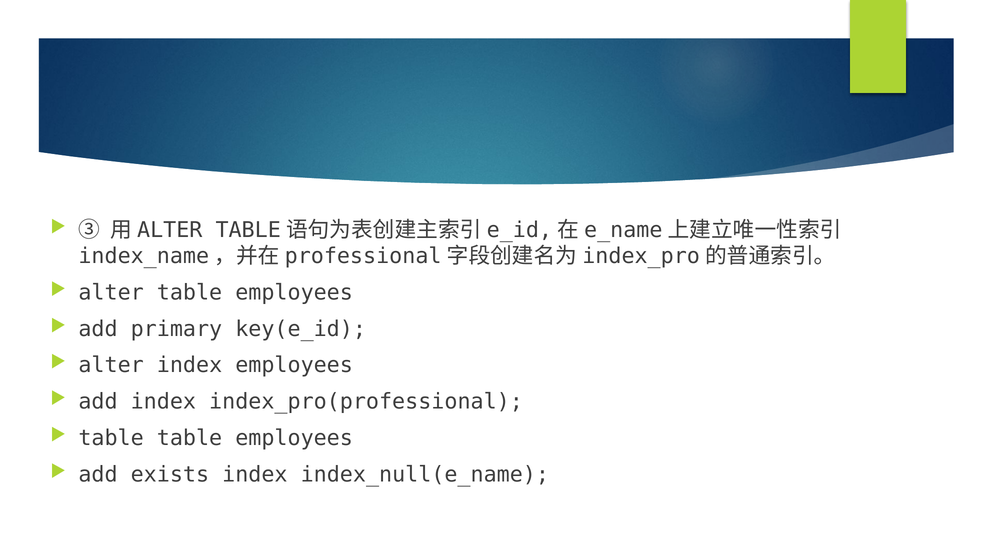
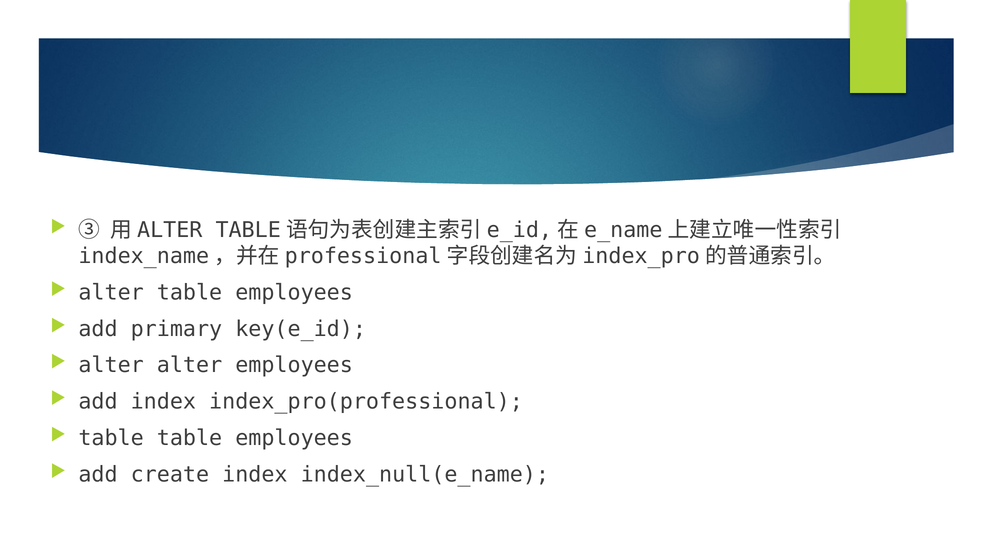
alter index: index -> alter (190, 366)
exists: exists -> create (170, 475)
